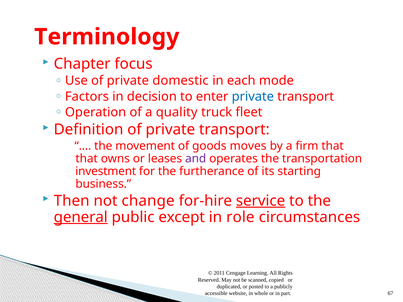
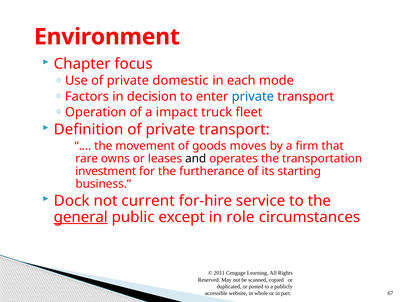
Terminology: Terminology -> Environment (107, 37)
quality: quality -> impact (177, 112)
that: that -> rare (87, 159)
and colour: purple -> black (196, 159)
Then: Then -> Dock (72, 201)
change: change -> current (148, 201)
service underline: present -> none (261, 201)
